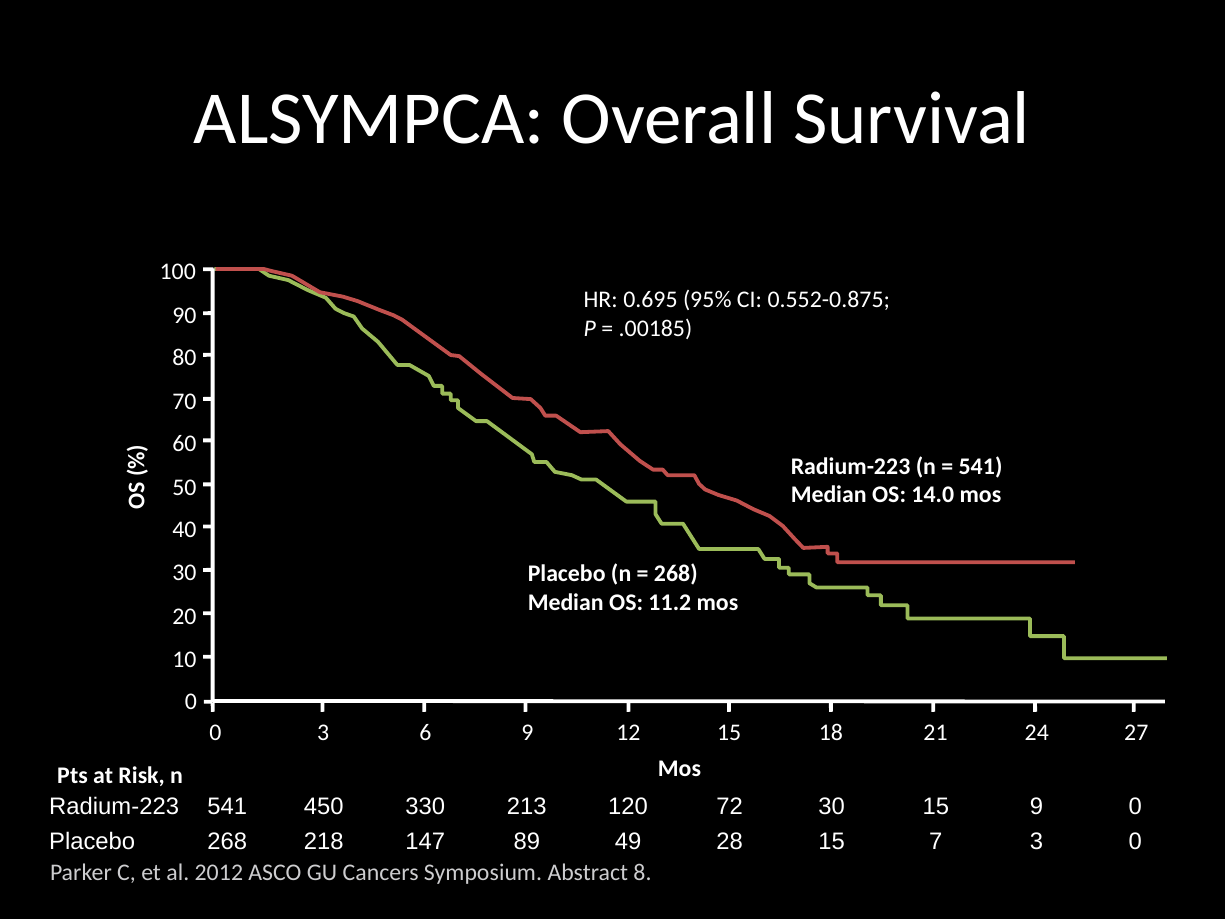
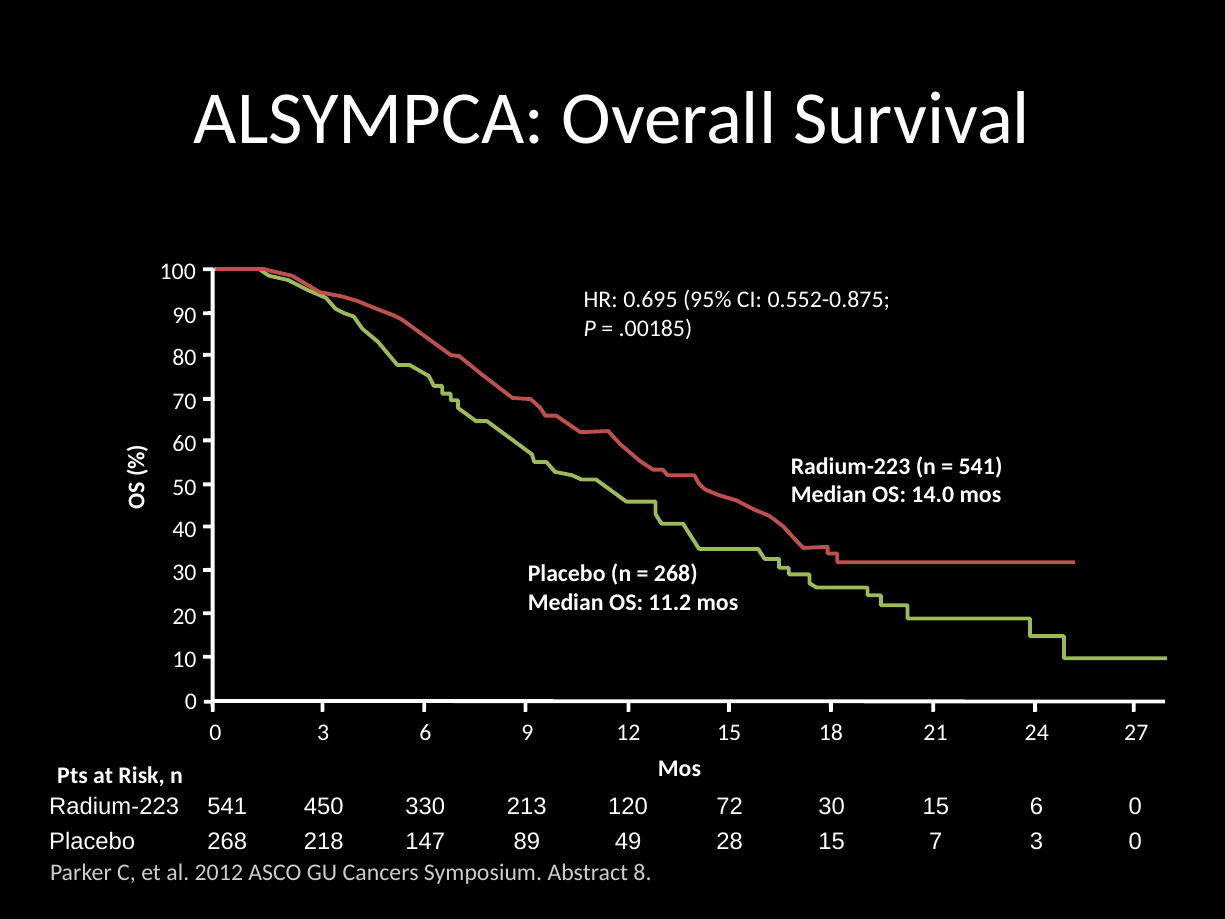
15 9: 9 -> 6 (1037, 807)
